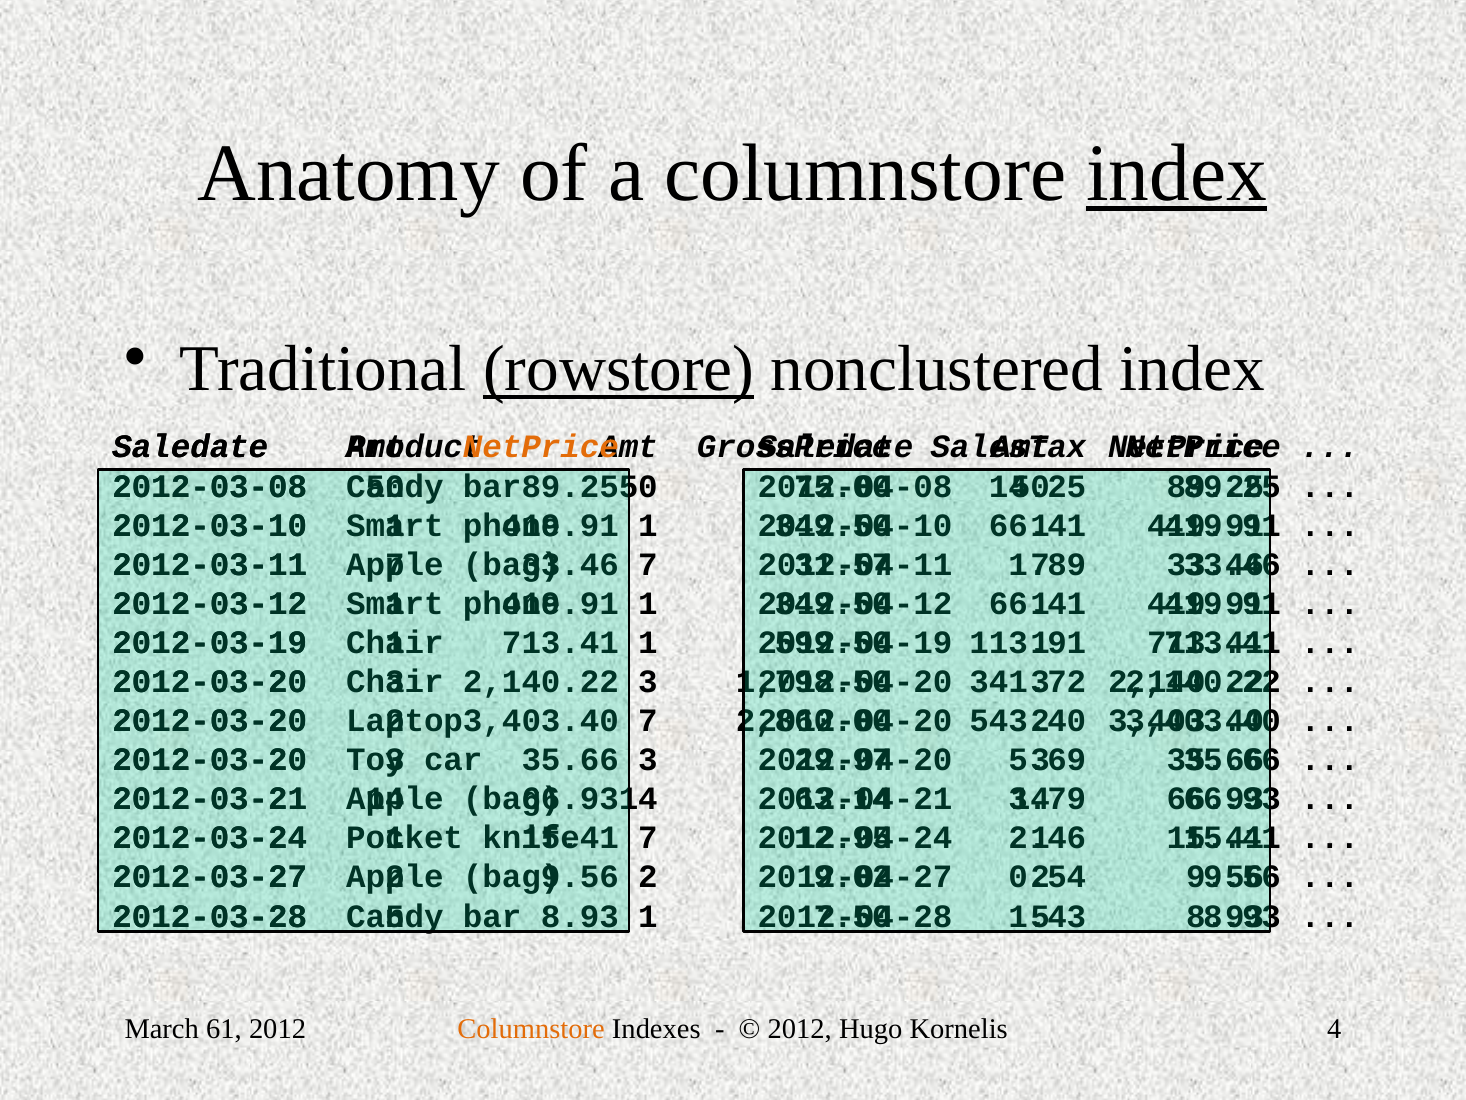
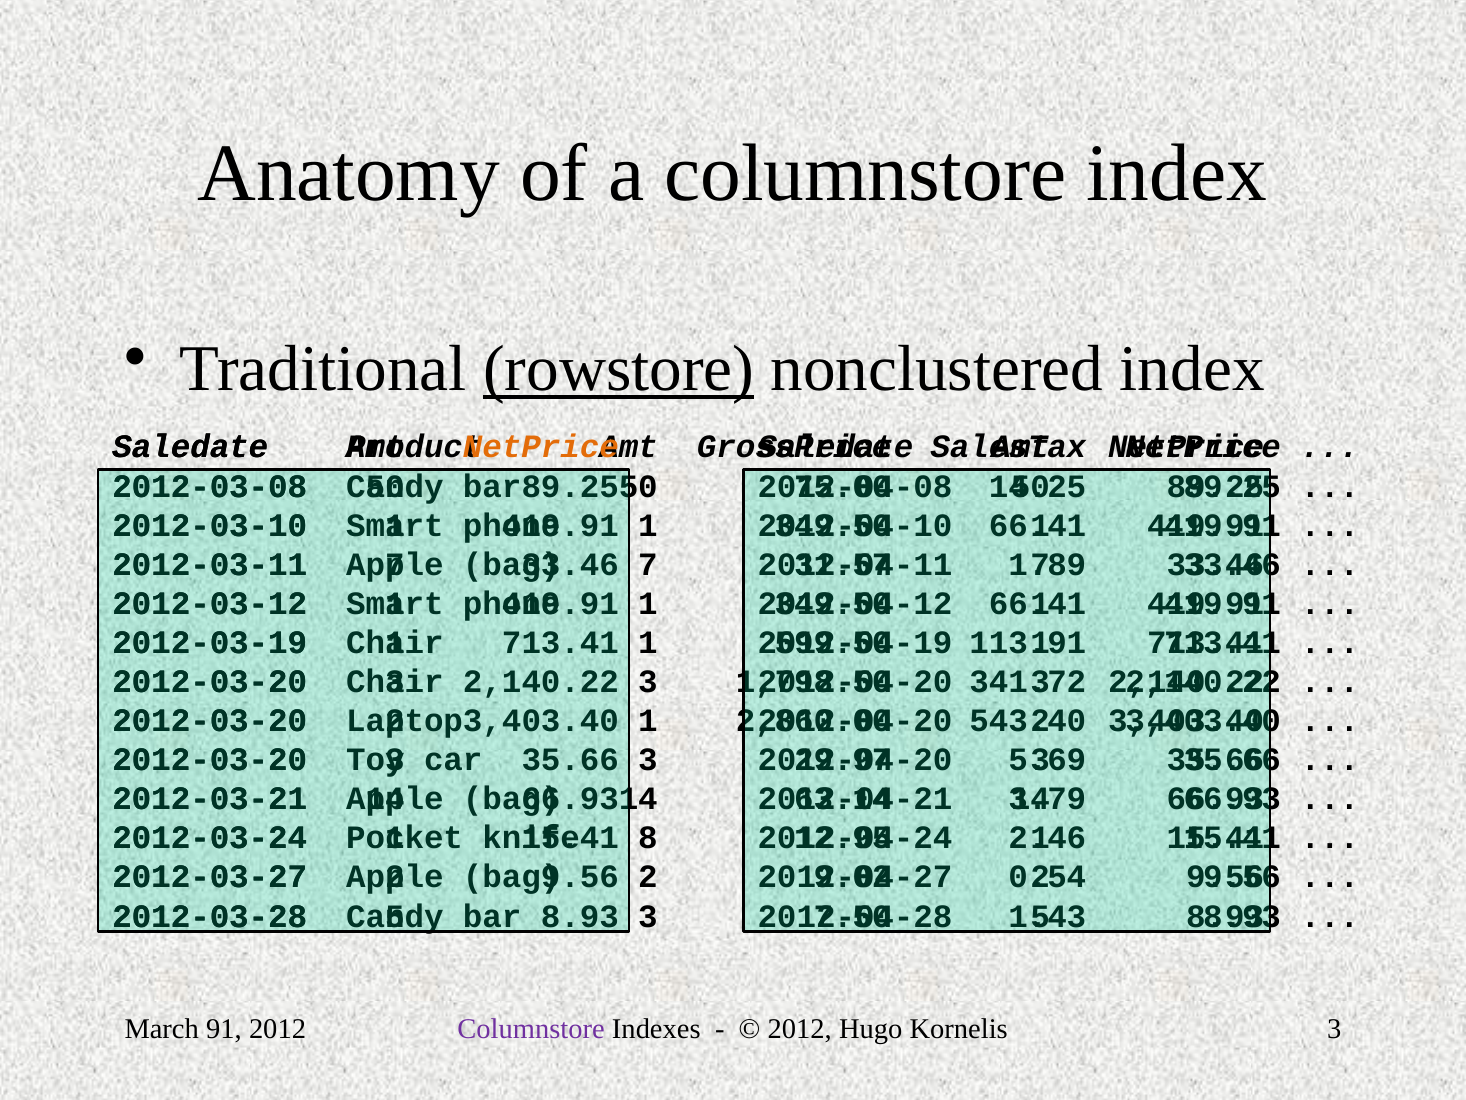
index underline: present -> none (1177, 174)
7: 7 -> 1 (648, 721)
7: 7 -> 8 (648, 838)
1: 1 -> 3 (648, 916)
61: 61 -> 91 (224, 1028)
Columnstore colour: orange -> purple (531, 1028)
Kornelis 4: 4 -> 3 (1334, 1028)
